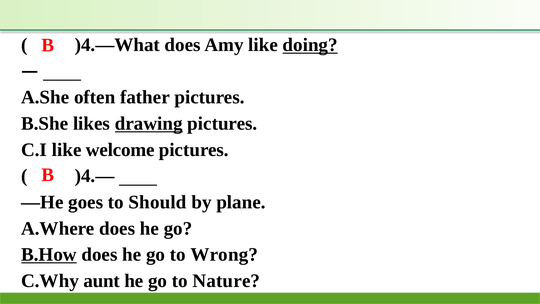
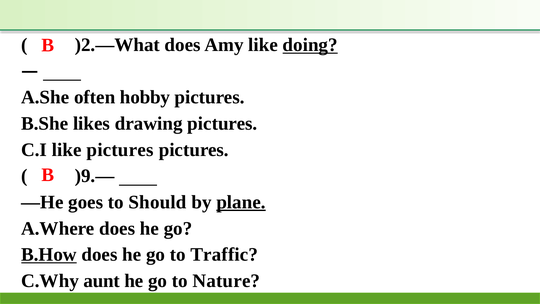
)4.—What: )4.—What -> )2.—What (117, 45)
father: father -> hobby (145, 97)
drawing underline: present -> none (149, 123)
like welcome: welcome -> pictures (120, 150)
)4.—: )4.— -> )9.— (95, 176)
plane underline: none -> present (241, 202)
Wrong: Wrong -> Traffic (224, 254)
